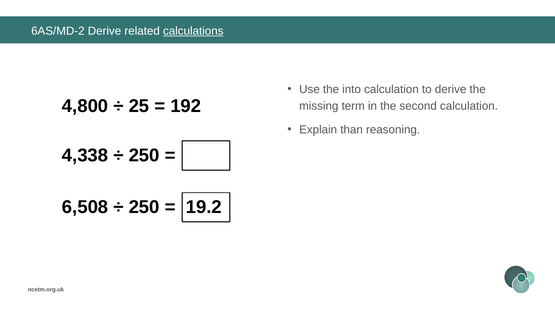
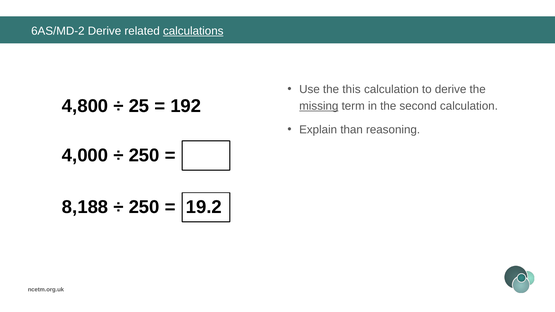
into: into -> this (352, 89)
missing underline: none -> present (319, 106)
4,338: 4,338 -> 4,000 (85, 155)
6,508: 6,508 -> 8,188 (85, 207)
